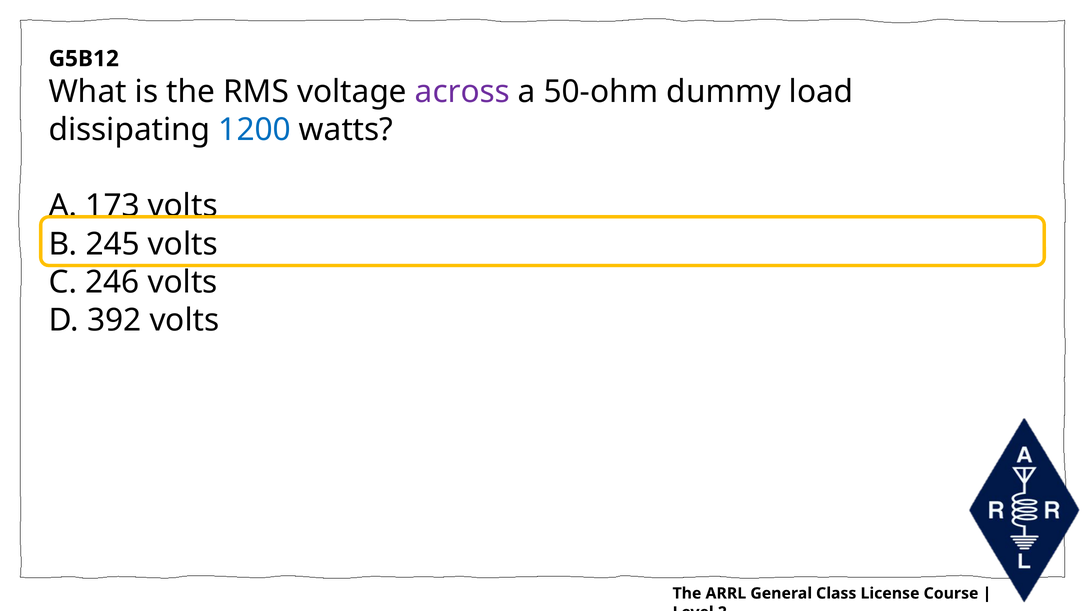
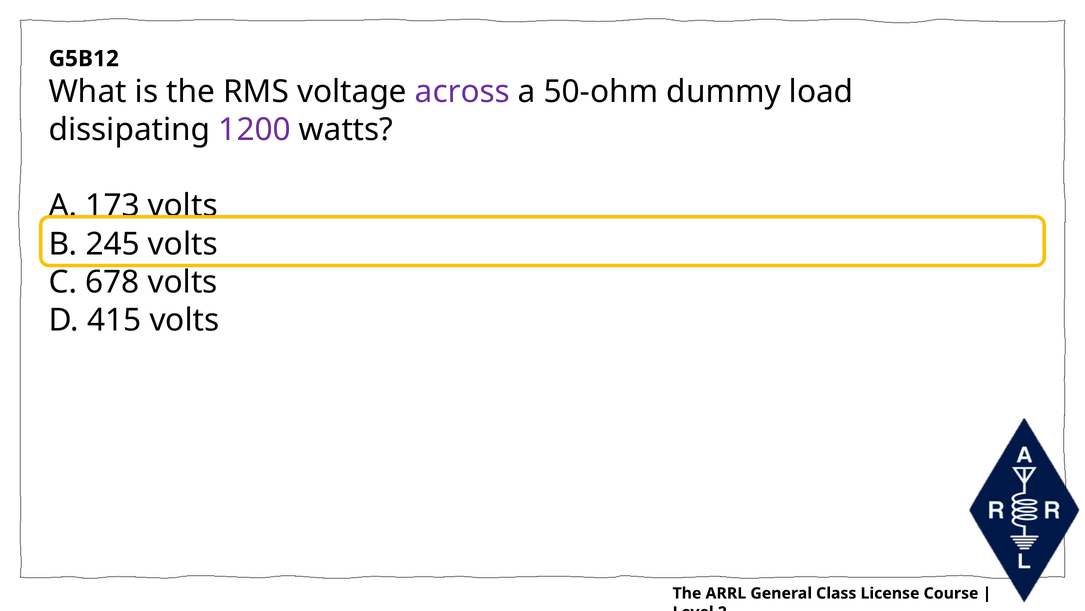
1200 colour: blue -> purple (255, 130)
246: 246 -> 678 (112, 282)
392: 392 -> 415 (114, 320)
